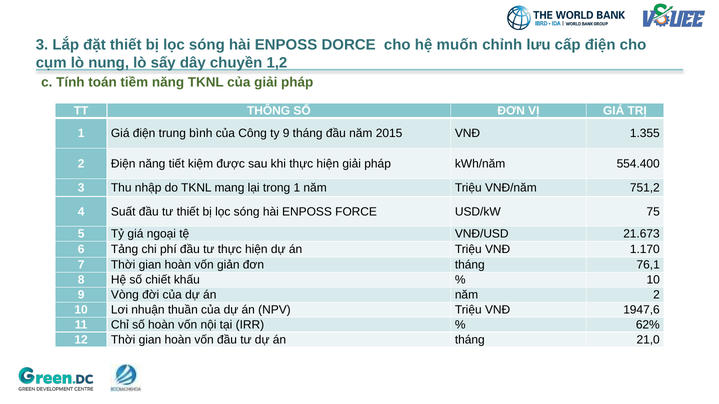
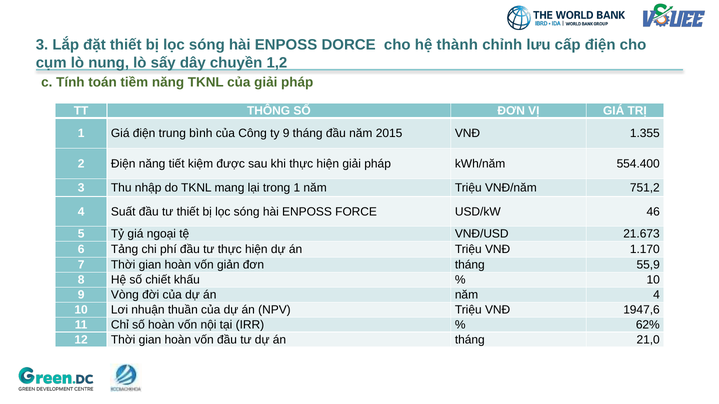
muốn: muốn -> thành (457, 45)
75: 75 -> 46 (653, 212)
76,1: 76,1 -> 55,9 (648, 265)
năm 2: 2 -> 4 (657, 295)
